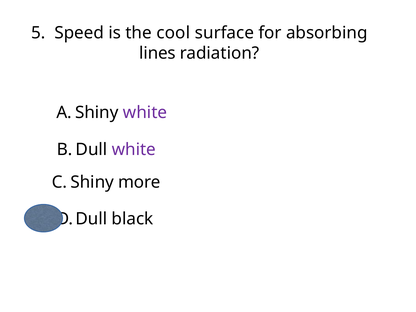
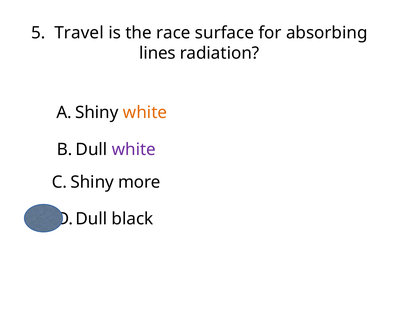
Speed: Speed -> Travel (79, 33)
cool: cool -> race (173, 33)
white colour: purple -> orange (145, 113)
